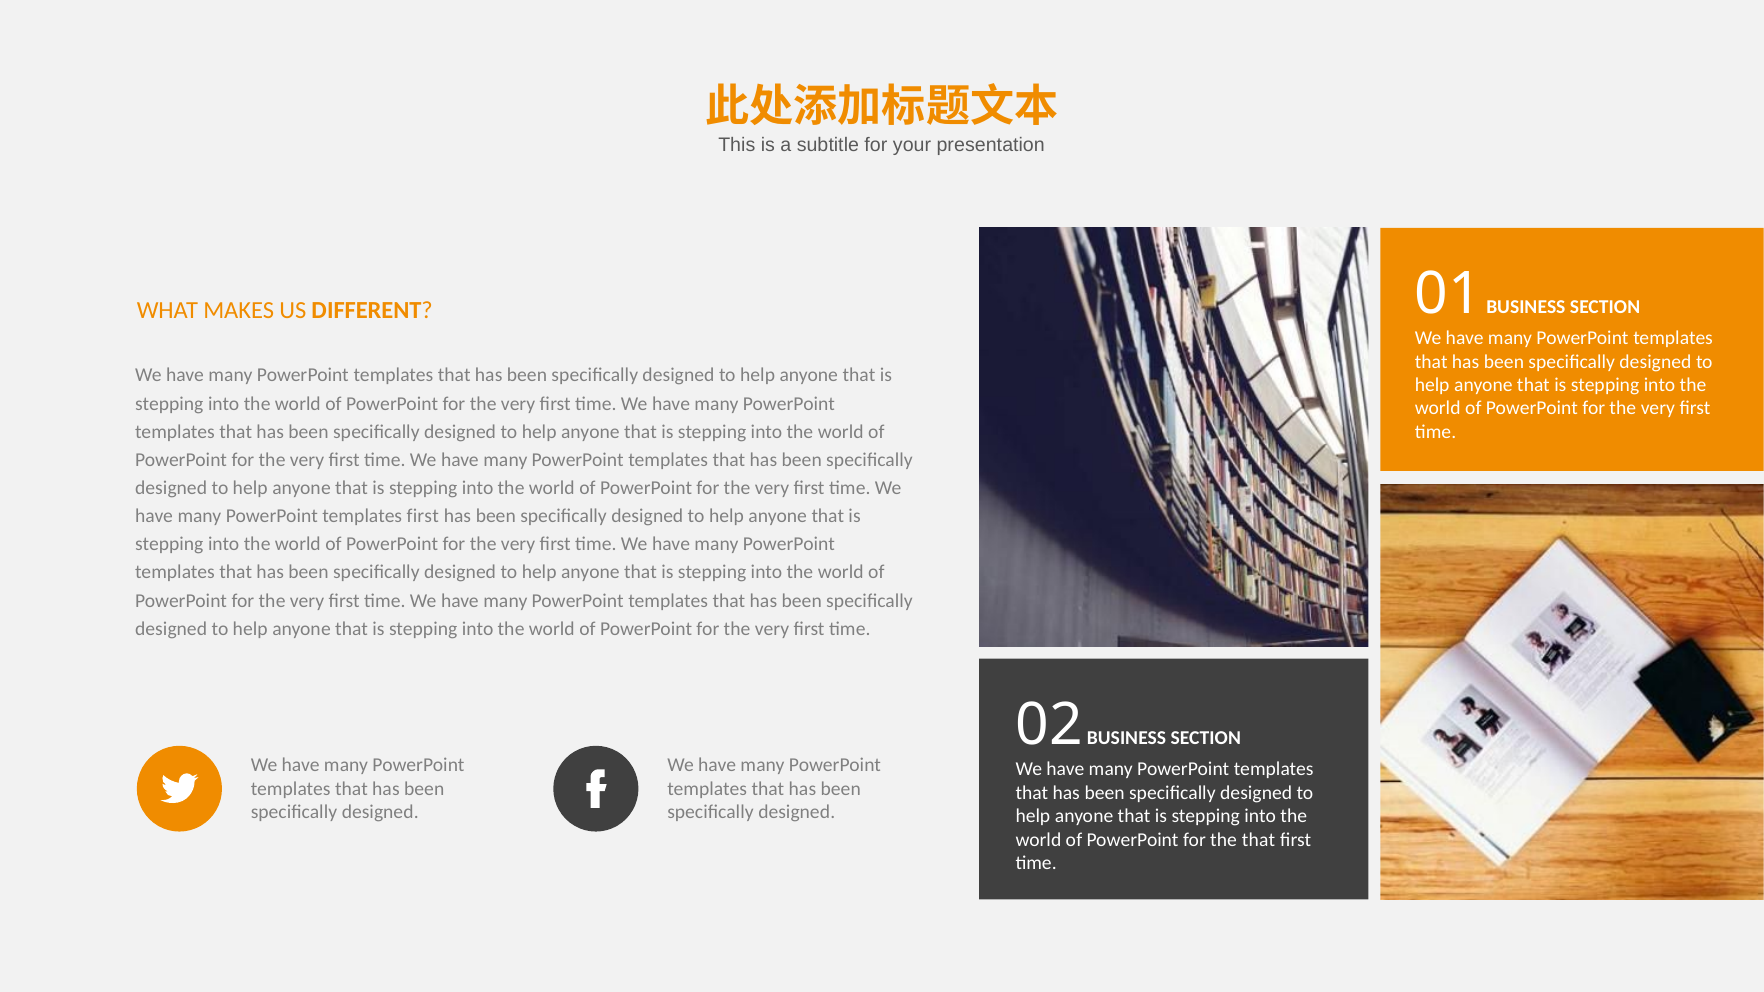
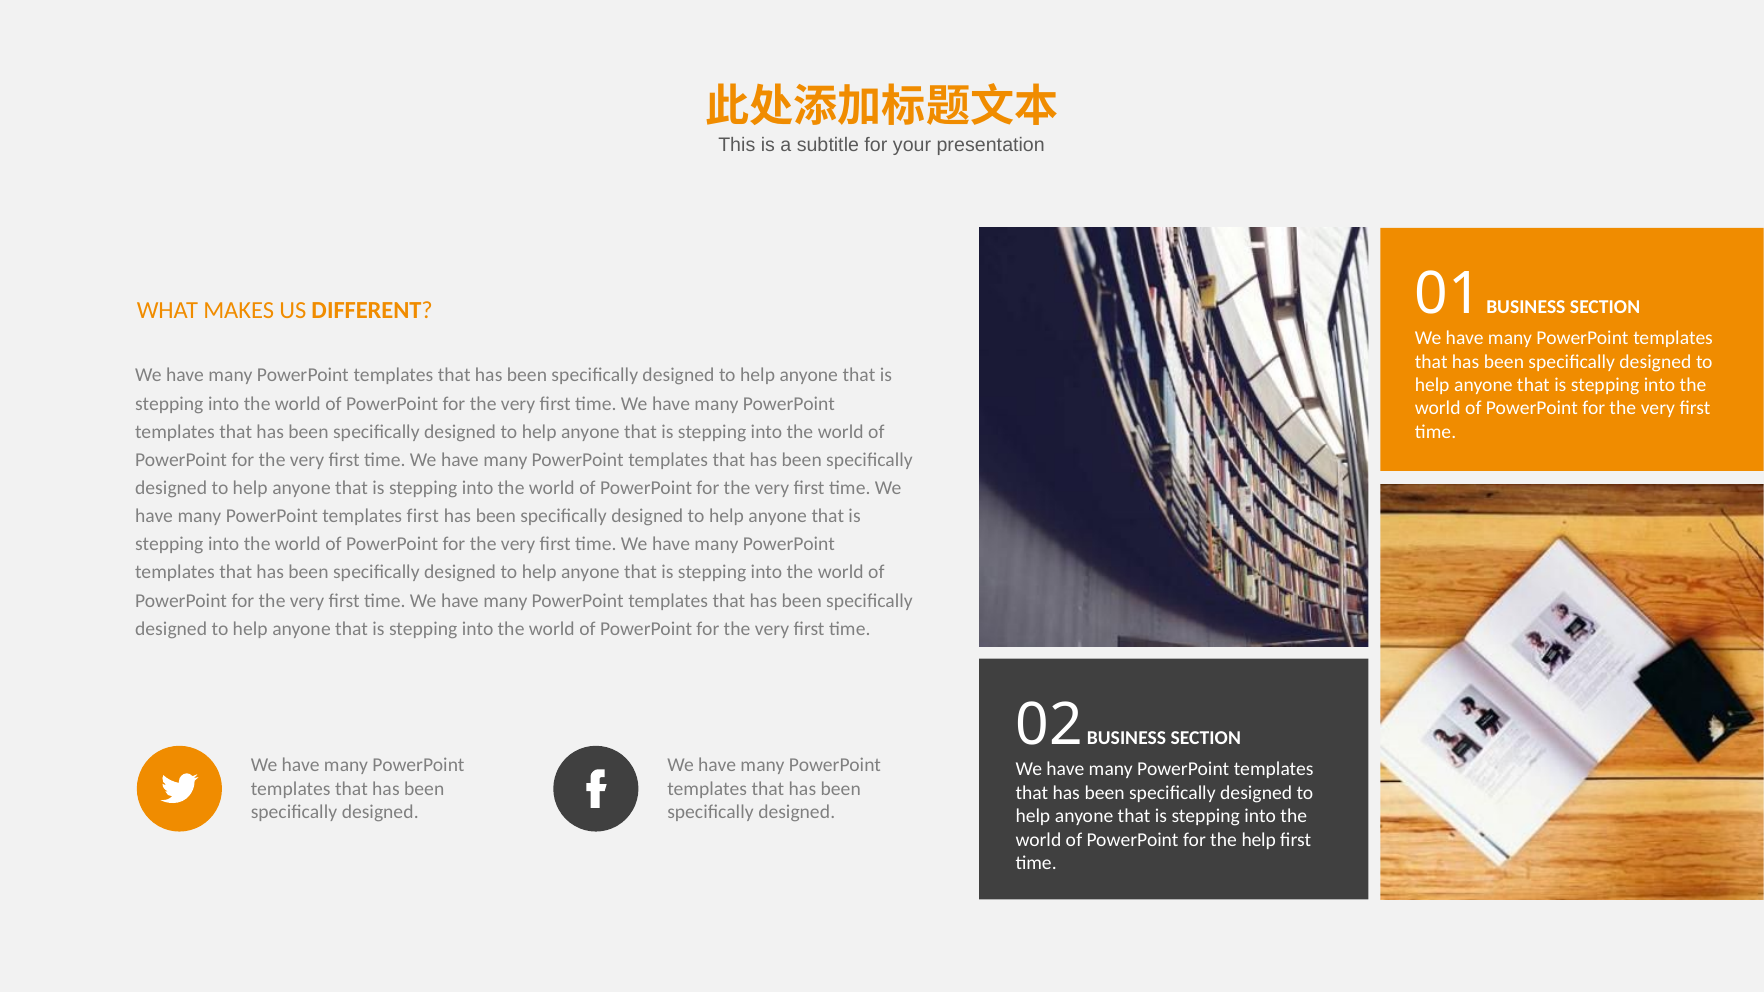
the that: that -> help (1259, 840)
